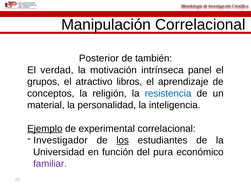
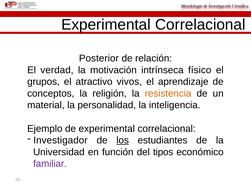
Manipulación: Manipulación -> Experimental (106, 25)
también: también -> relación (154, 58)
panel: panel -> físico (200, 70)
libros: libros -> vivos (129, 82)
resistencia colour: blue -> orange (168, 94)
Ejemplo underline: present -> none (45, 129)
pura: pura -> tipos (163, 152)
